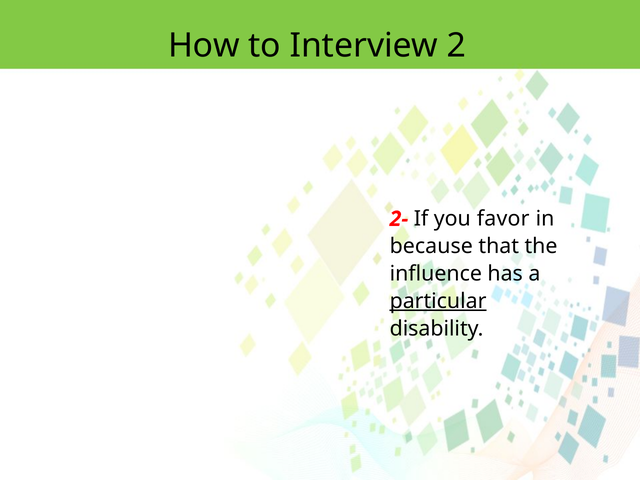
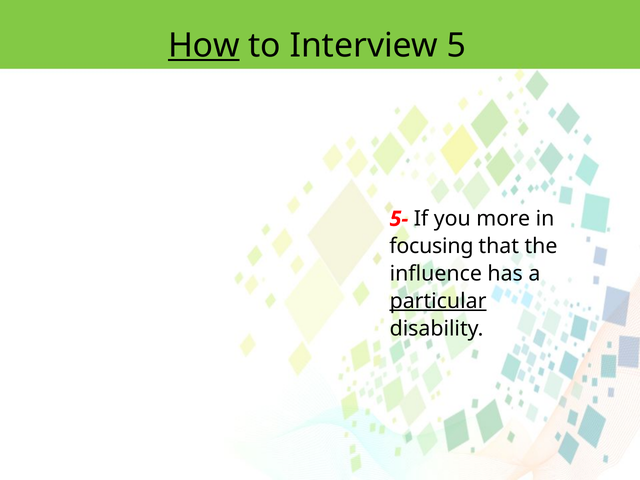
How underline: none -> present (204, 45)
2: 2 -> 5 (456, 45)
2-: 2- -> 5- (399, 219)
favor: favor -> more (503, 219)
because: because -> focusing (431, 246)
